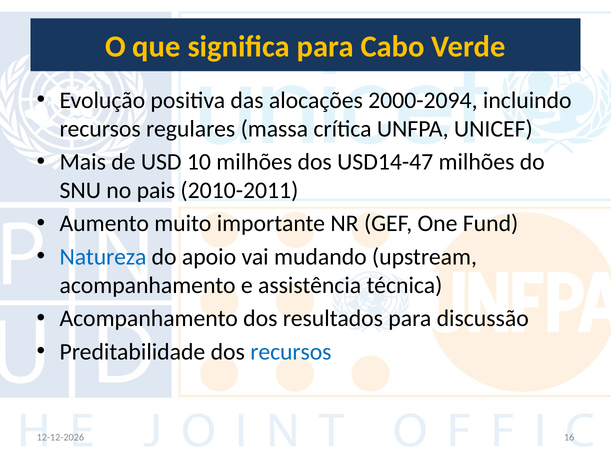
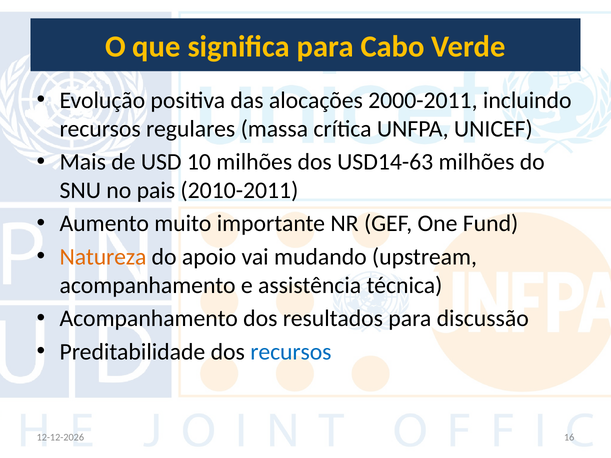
2000-2094: 2000-2094 -> 2000-2011 (423, 100)
USD14-47: USD14-47 -> USD14-63 (385, 162)
Natureza colour: blue -> orange (103, 257)
